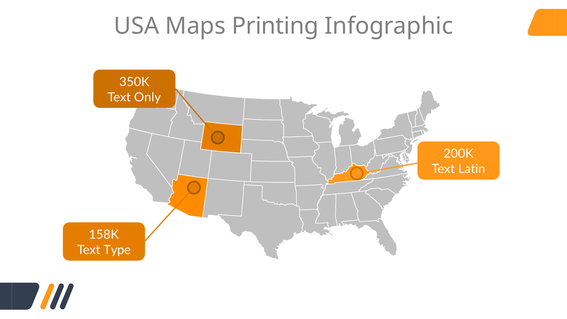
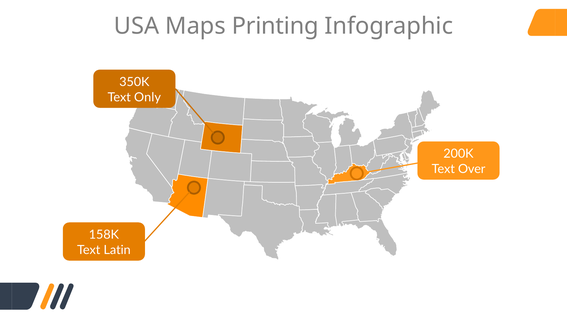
Latin: Latin -> Over (472, 169)
Type: Type -> Latin (117, 250)
